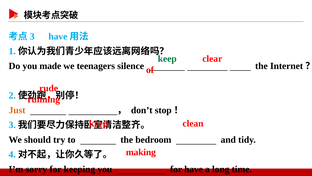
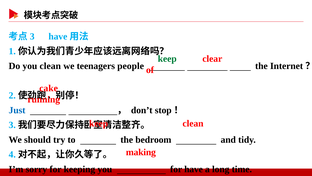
you made: made -> clean (50, 66)
silence: silence -> people (131, 66)
rude: rude -> cake (49, 88)
Just colour: orange -> blue (17, 110)
